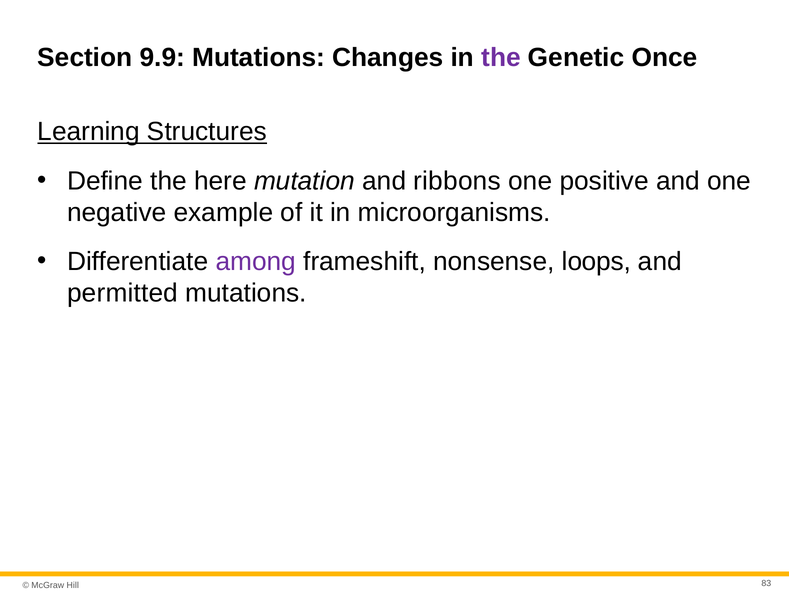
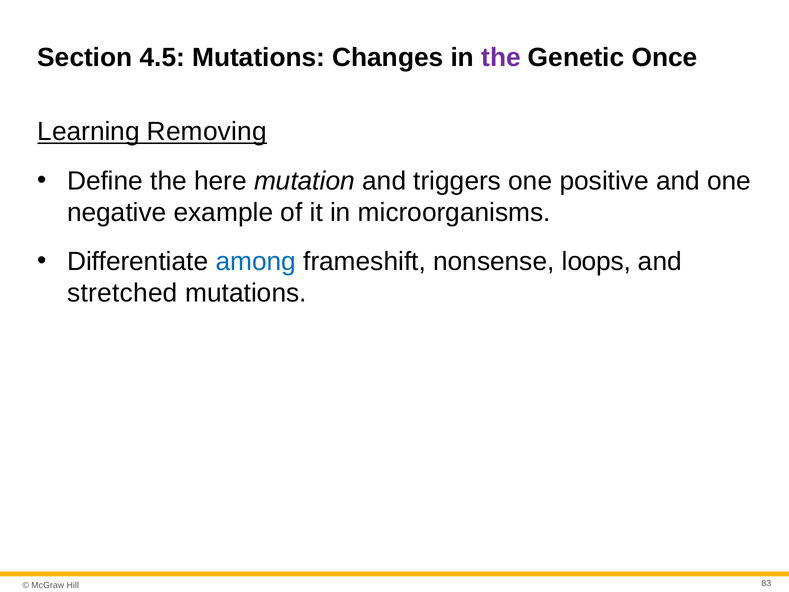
9.9: 9.9 -> 4.5 (162, 57)
Structures: Structures -> Removing (207, 132)
ribbons: ribbons -> triggers (457, 181)
among colour: purple -> blue (256, 261)
permitted: permitted -> stretched (122, 293)
